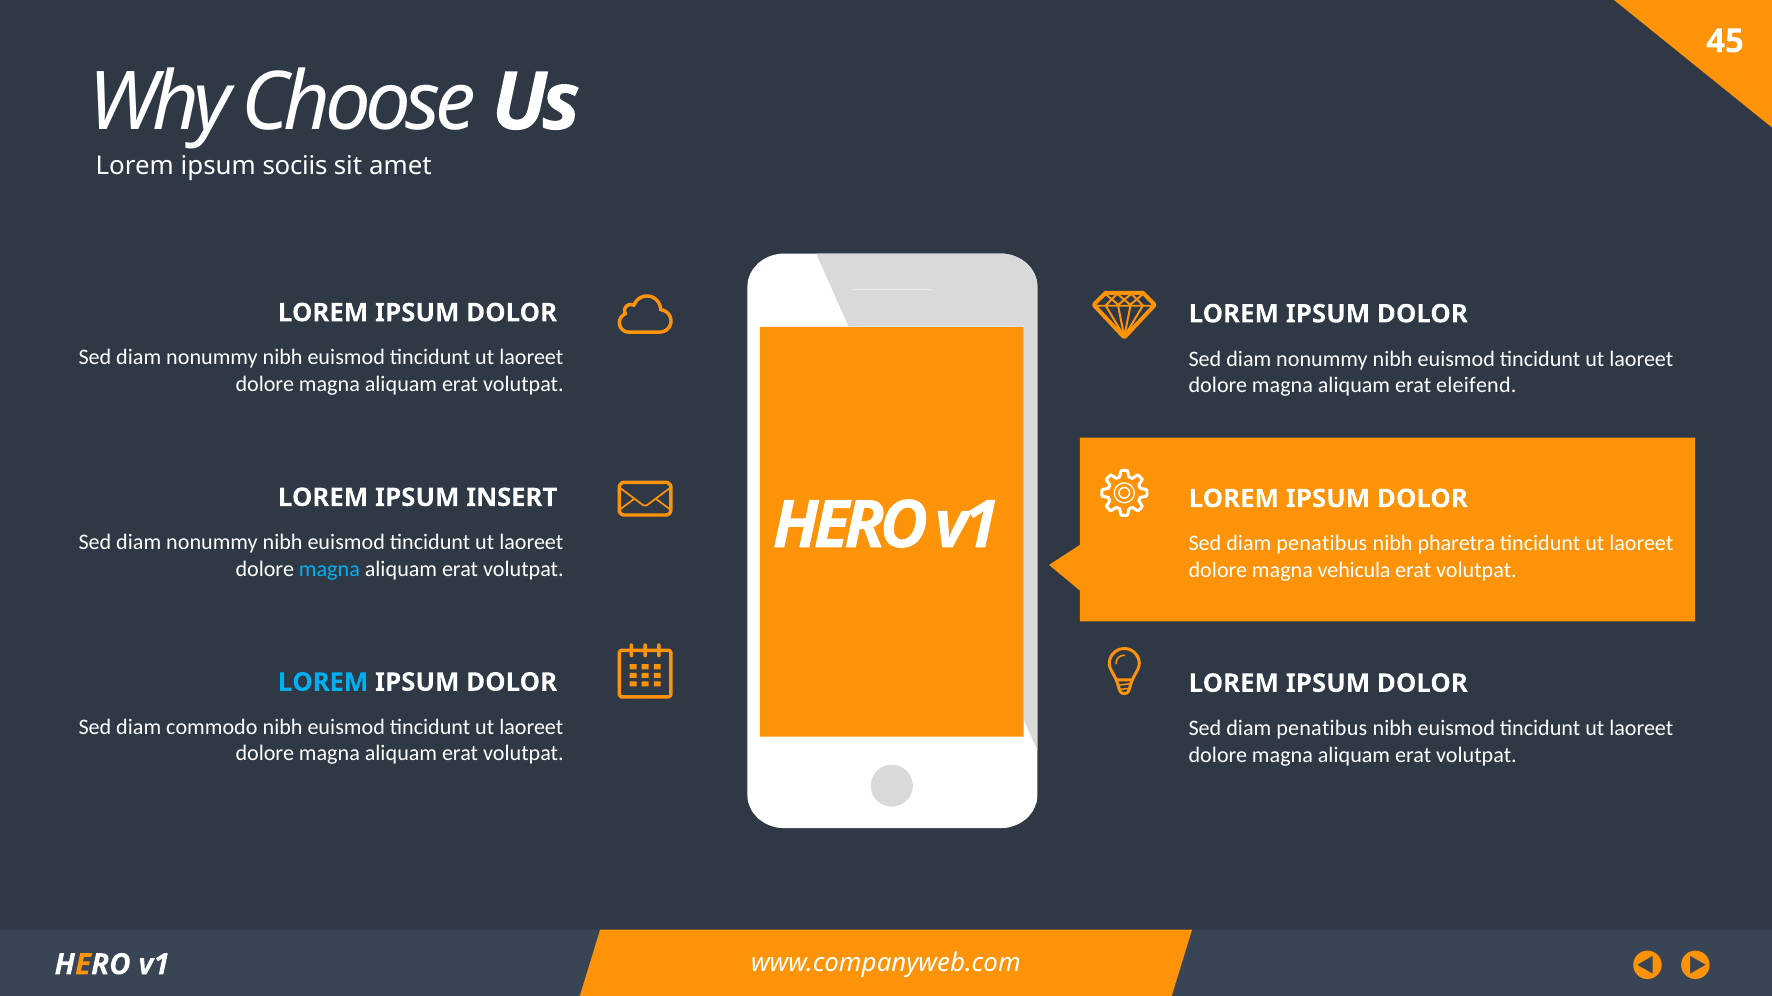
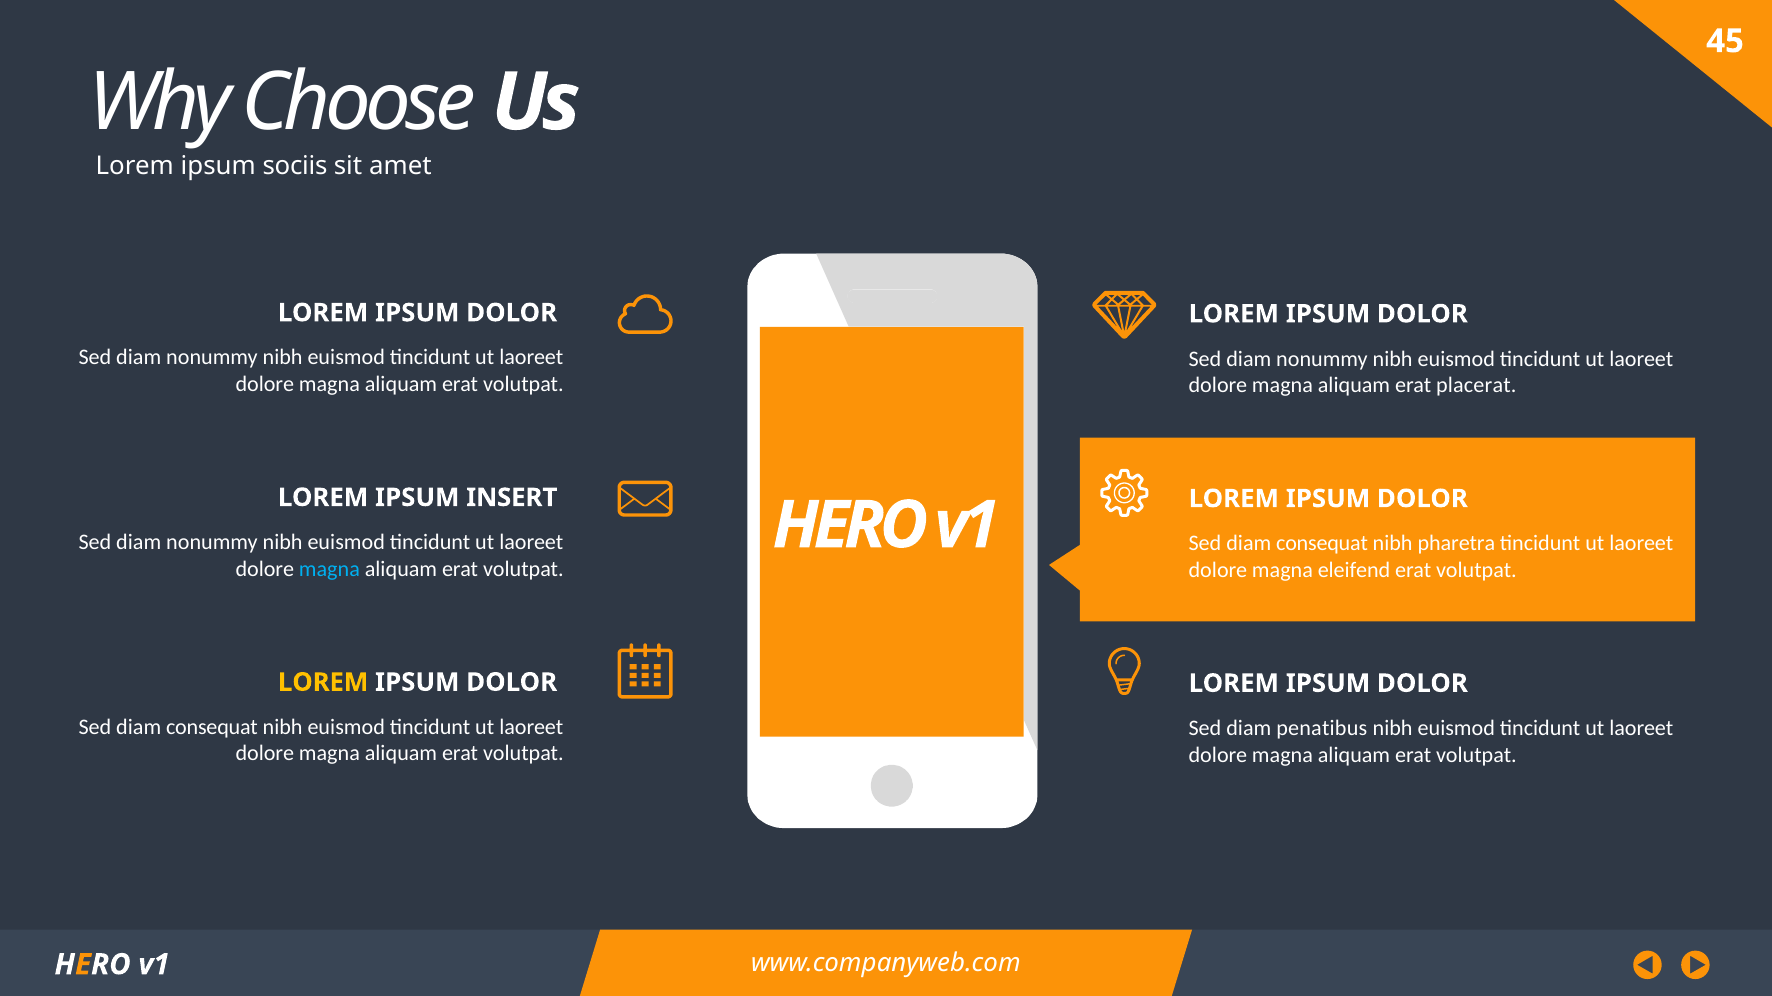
eleifend: eleifend -> placerat (1476, 386)
penatibus: penatibus -> consequat (1322, 544)
vehicula: vehicula -> eleifend (1354, 570)
LOREM colour: light blue -> yellow (323, 683)
commodo: commodo -> consequat (212, 728)
